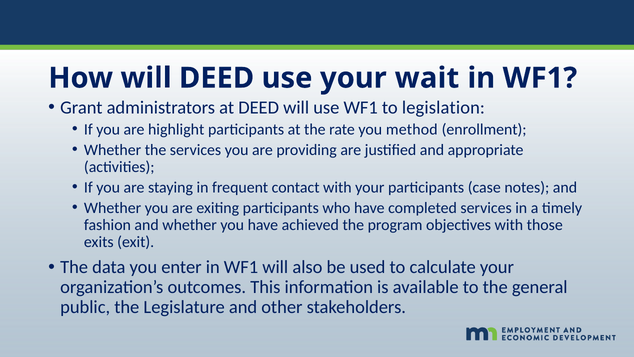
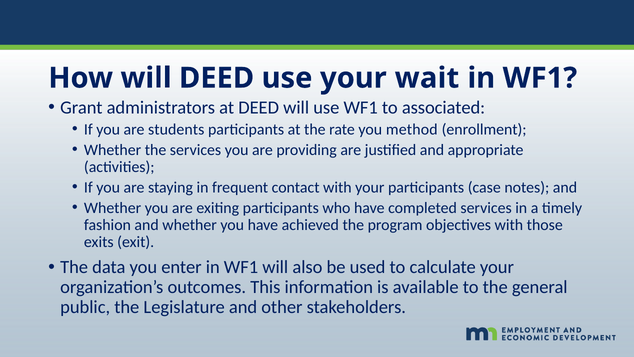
legislation: legislation -> associated (444, 107)
highlight: highlight -> students (176, 129)
